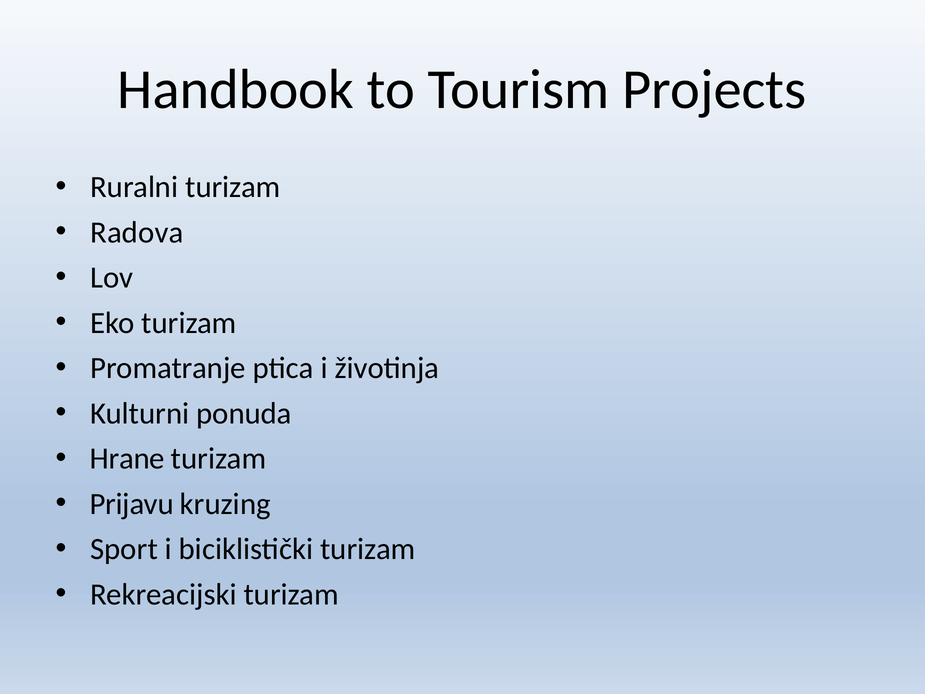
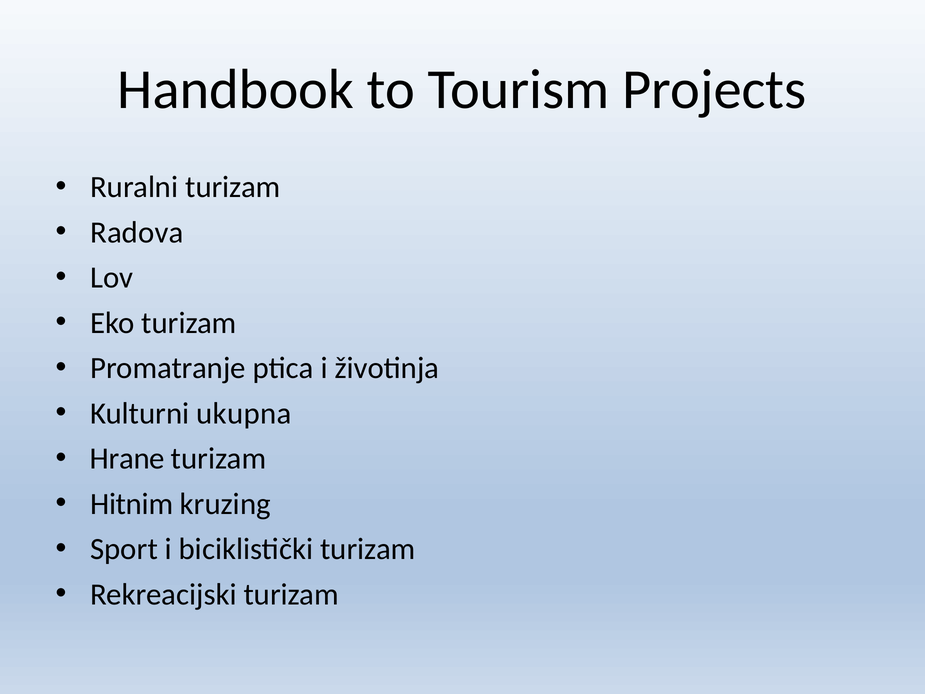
ponuda: ponuda -> ukupna (244, 413)
Prijavu: Prijavu -> Hitnim (132, 504)
